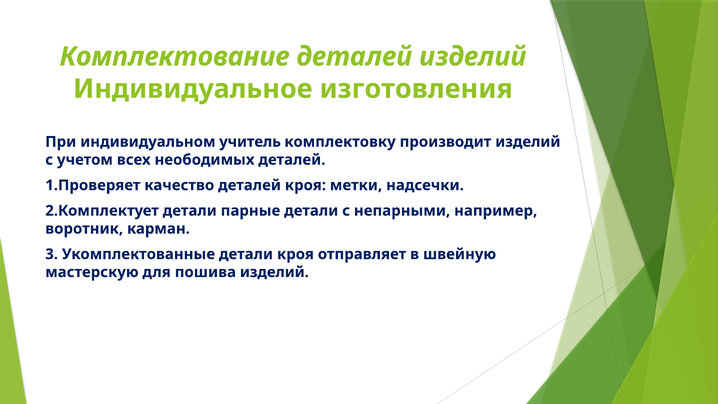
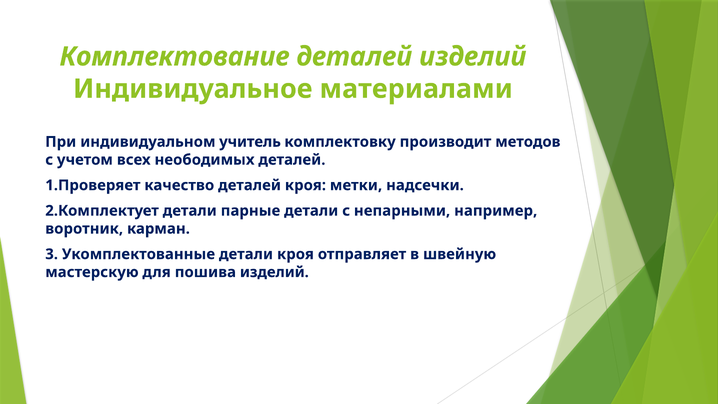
изготовления: изготовления -> материалами (416, 89)
производит изделий: изделий -> методов (528, 142)
